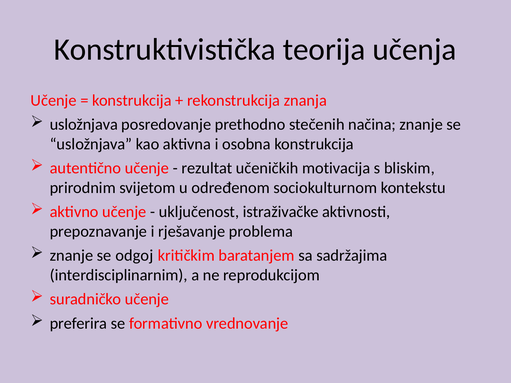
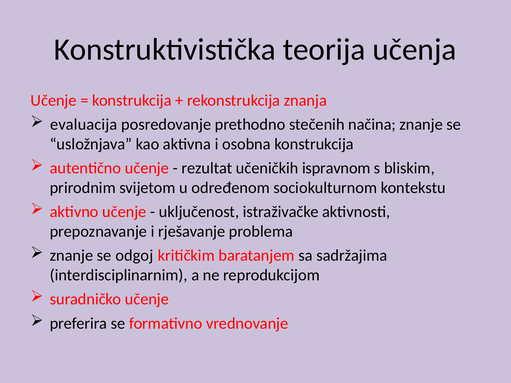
usložnjava: usložnjava -> evaluacija (84, 125)
motivacija: motivacija -> ispravnom (336, 168)
